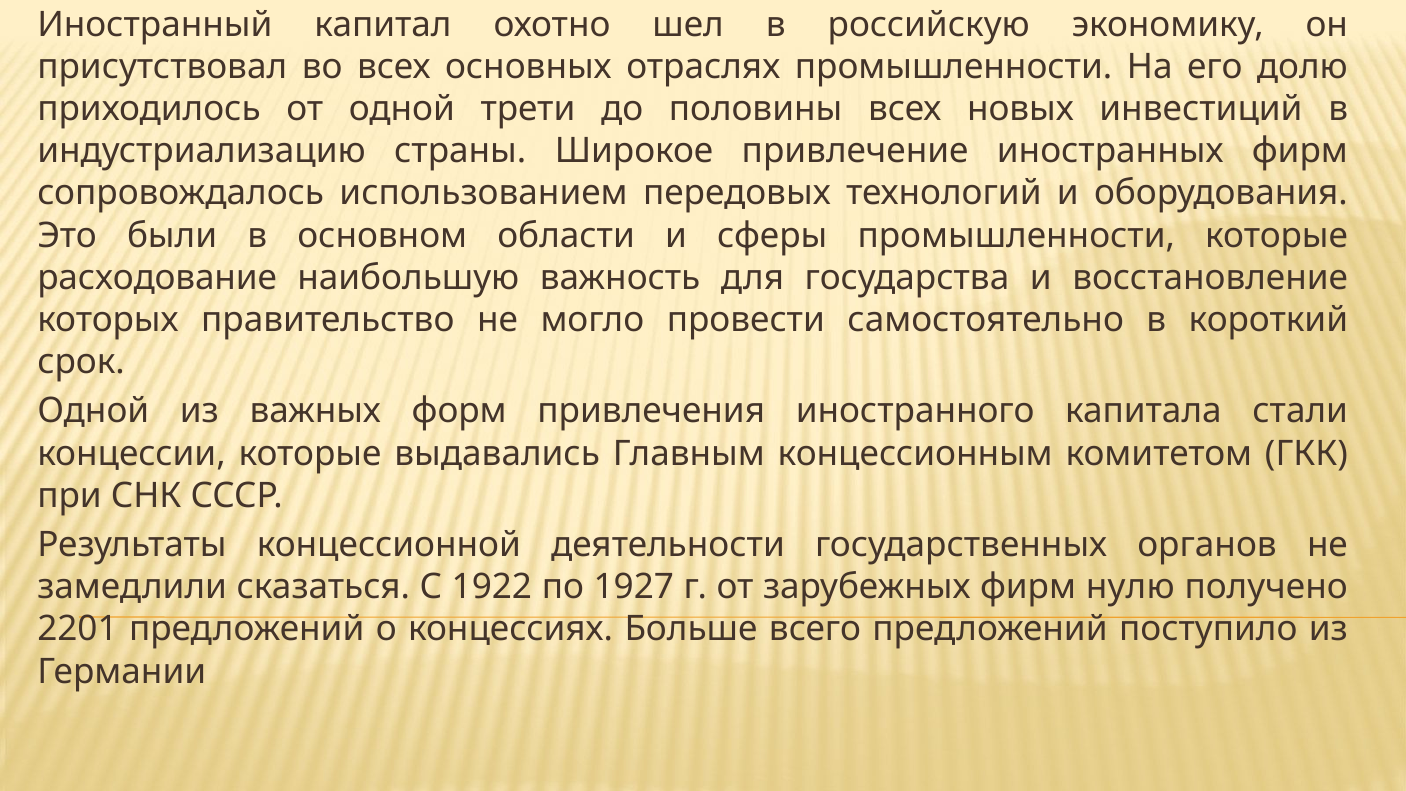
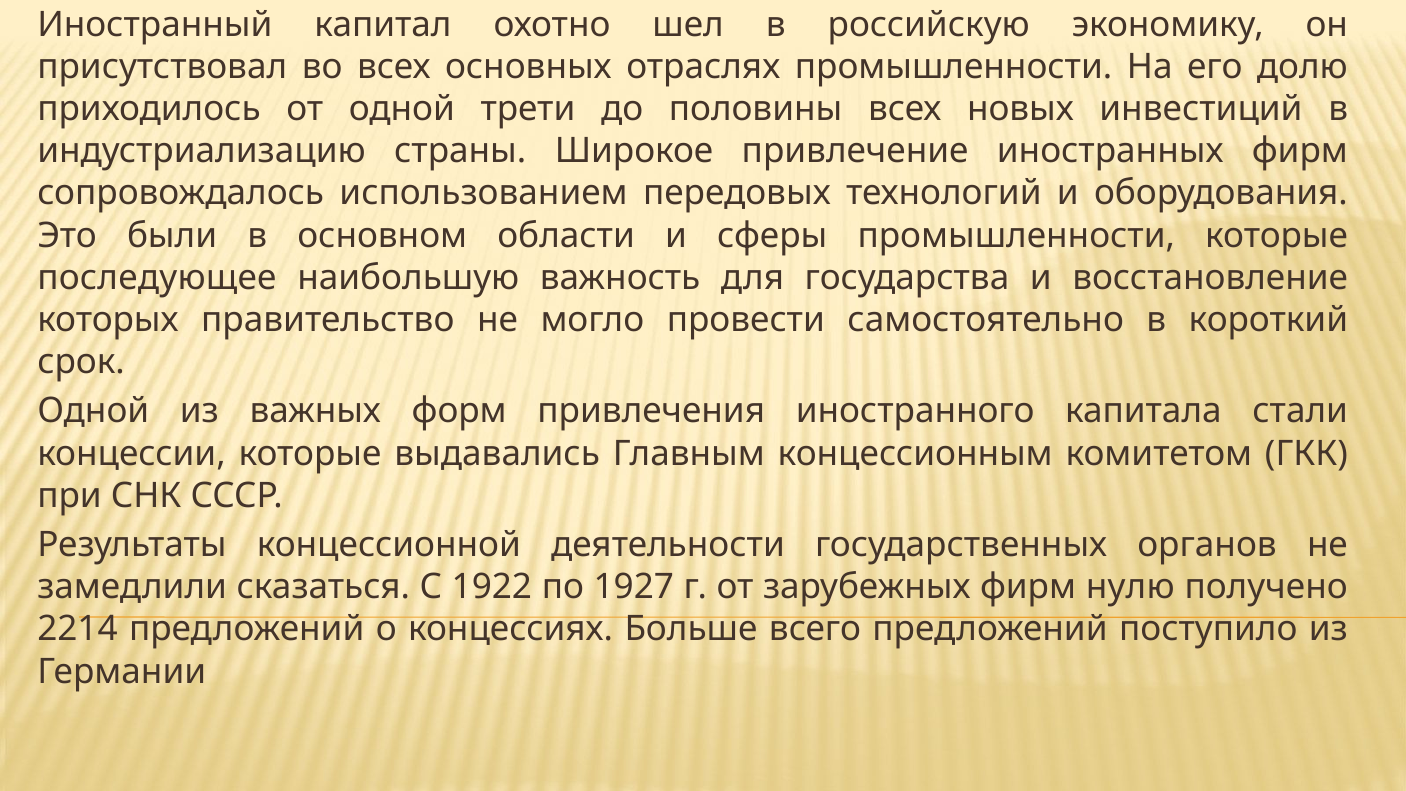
расходование: расходование -> последующее (157, 278)
2201: 2201 -> 2214 (77, 629)
